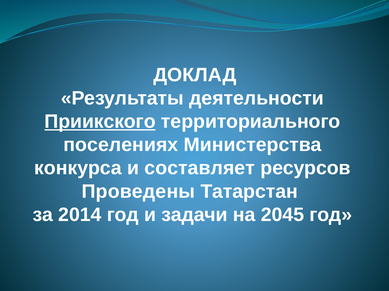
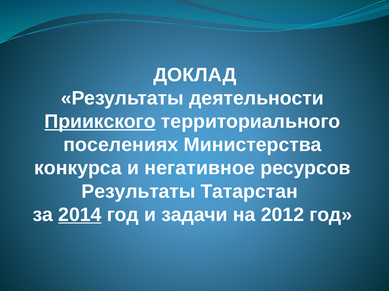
составляет: составляет -> негативное (200, 169)
Проведены: Проведены -> Результаты (138, 192)
2014 underline: none -> present (80, 215)
2045: 2045 -> 2012 (282, 215)
